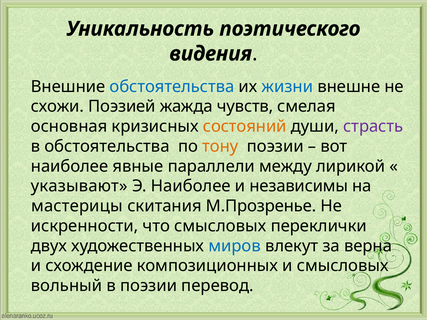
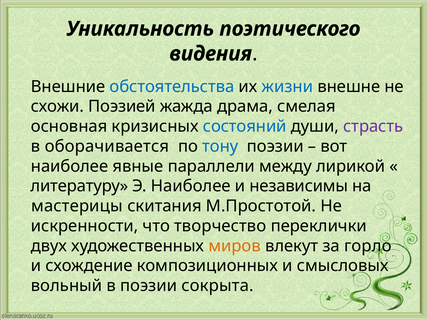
чувств: чувств -> драма (245, 107)
состояний colour: orange -> blue (245, 126)
в обстоятельства: обстоятельства -> оборачивается (107, 146)
тону colour: orange -> blue (220, 146)
указывают: указывают -> литературу (79, 186)
М.Прозренье: М.Прозренье -> М.Простотой (261, 206)
что смысловых: смысловых -> творчество (220, 226)
миров colour: blue -> orange (235, 246)
верна: верна -> горло (368, 246)
перевод: перевод -> сокрыта (217, 286)
